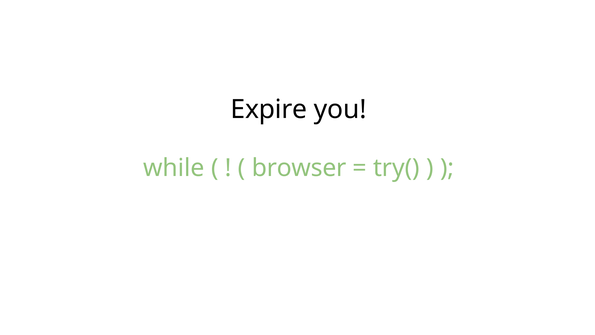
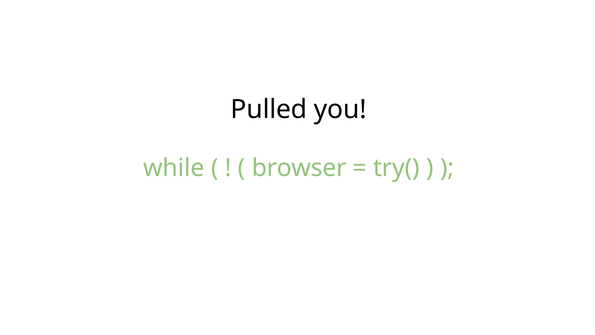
Expire: Expire -> Pulled (269, 109)
